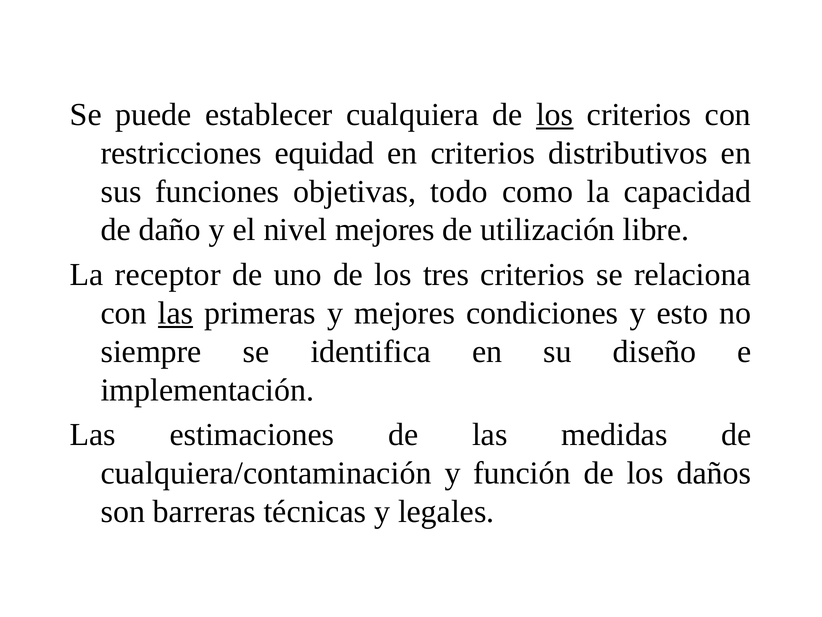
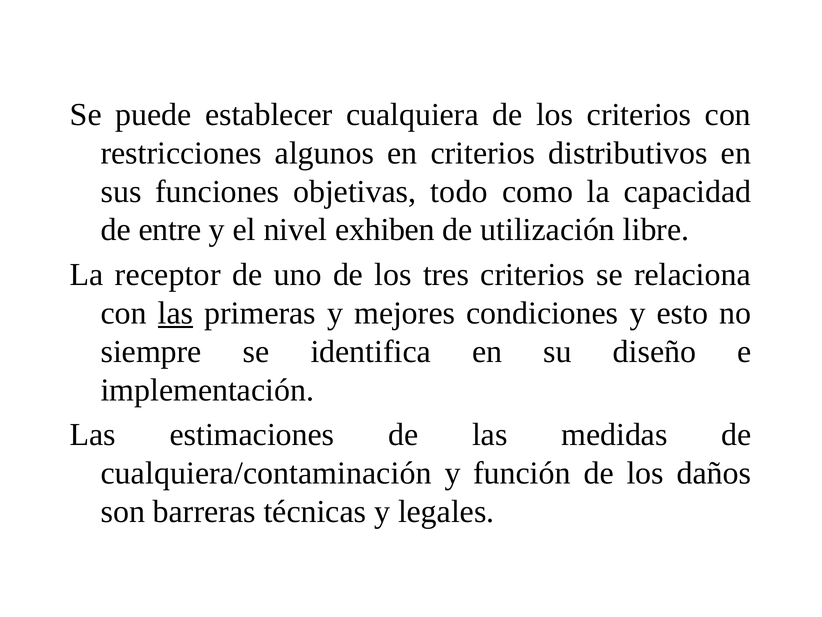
los underline: present -> none (555, 115)
equidad: equidad -> algunos (325, 153)
daño: daño -> entre (170, 230)
nivel mejores: mejores -> exhiben (385, 230)
